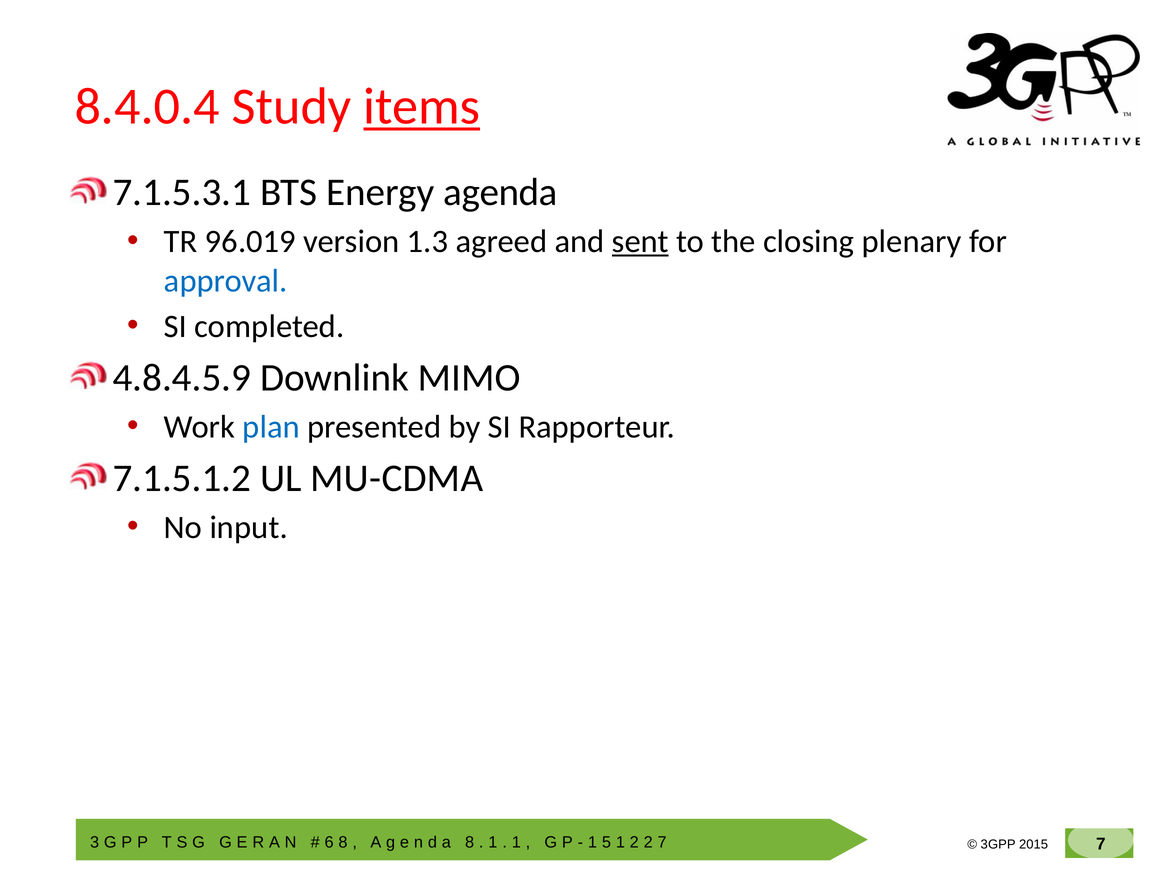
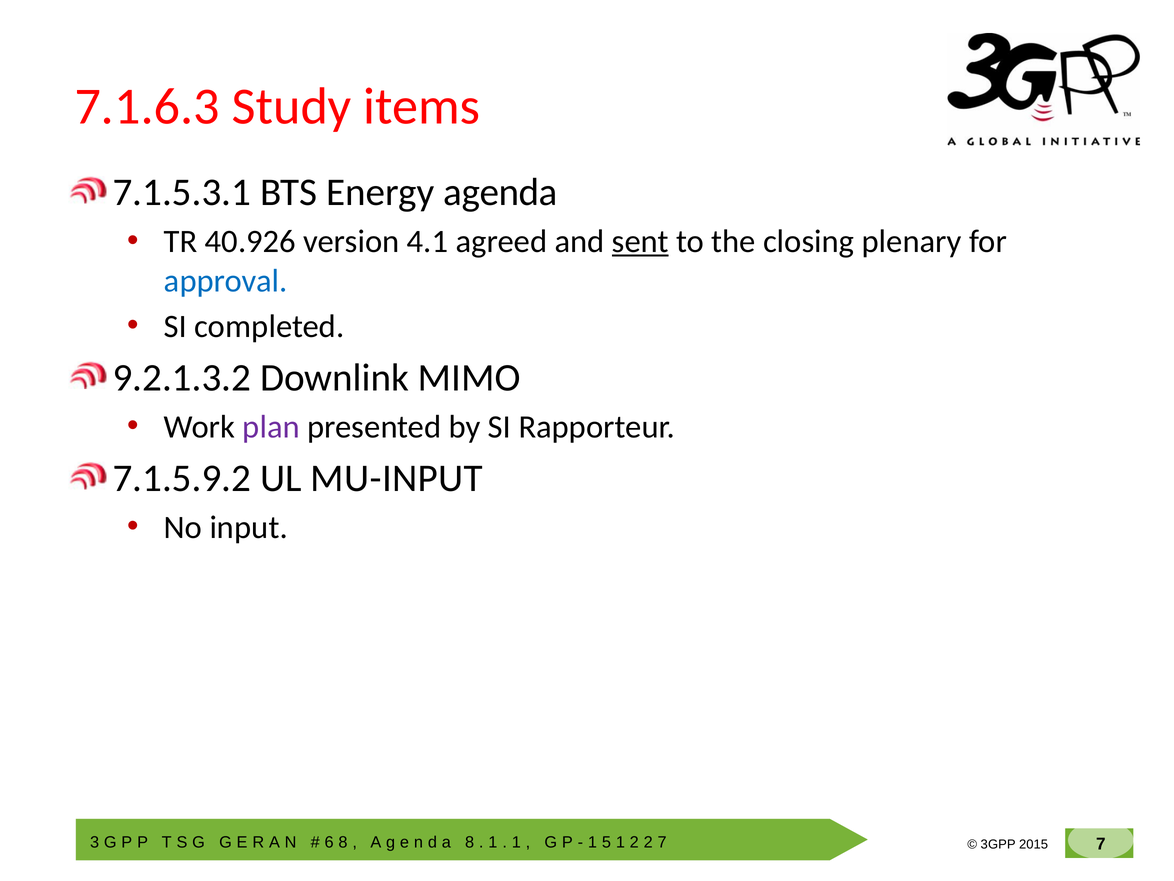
8.4.0.4: 8.4.0.4 -> 7.1.6.3 (147, 106)
items underline: present -> none (422, 106)
96.019: 96.019 -> 40.926 (250, 242)
1.3: 1.3 -> 4.1 (428, 242)
4.8.4.5.9: 4.8.4.5.9 -> 9.2.1.3.2 (182, 378)
plan colour: blue -> purple (271, 427)
7.1.5.1.2: 7.1.5.1.2 -> 7.1.5.9.2 (182, 478)
MU-CDMA: MU-CDMA -> MU-INPUT (397, 478)
